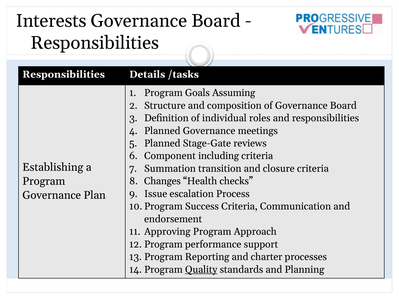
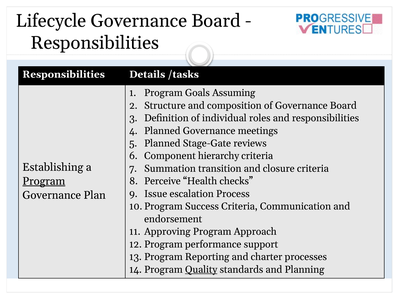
Interests: Interests -> Lifecycle (51, 21)
including: including -> hierarchy (219, 156)
Program underline: none -> present (44, 181)
Changes: Changes -> Perceive (162, 181)
